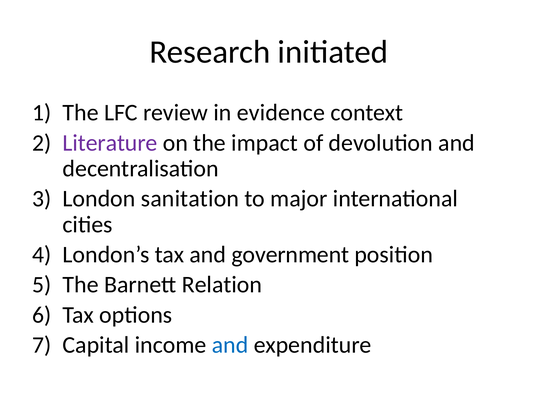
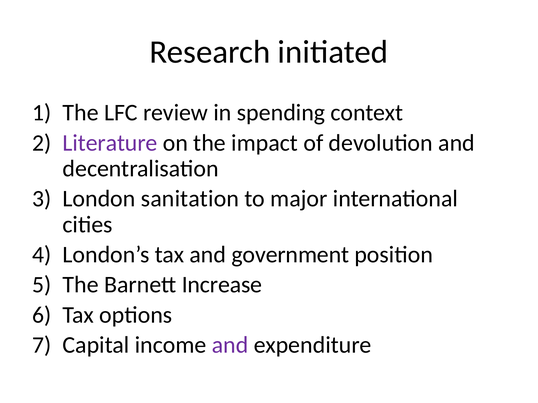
evidence: evidence -> spending (281, 113)
Relation: Relation -> Increase (222, 285)
and colour: blue -> purple (230, 345)
